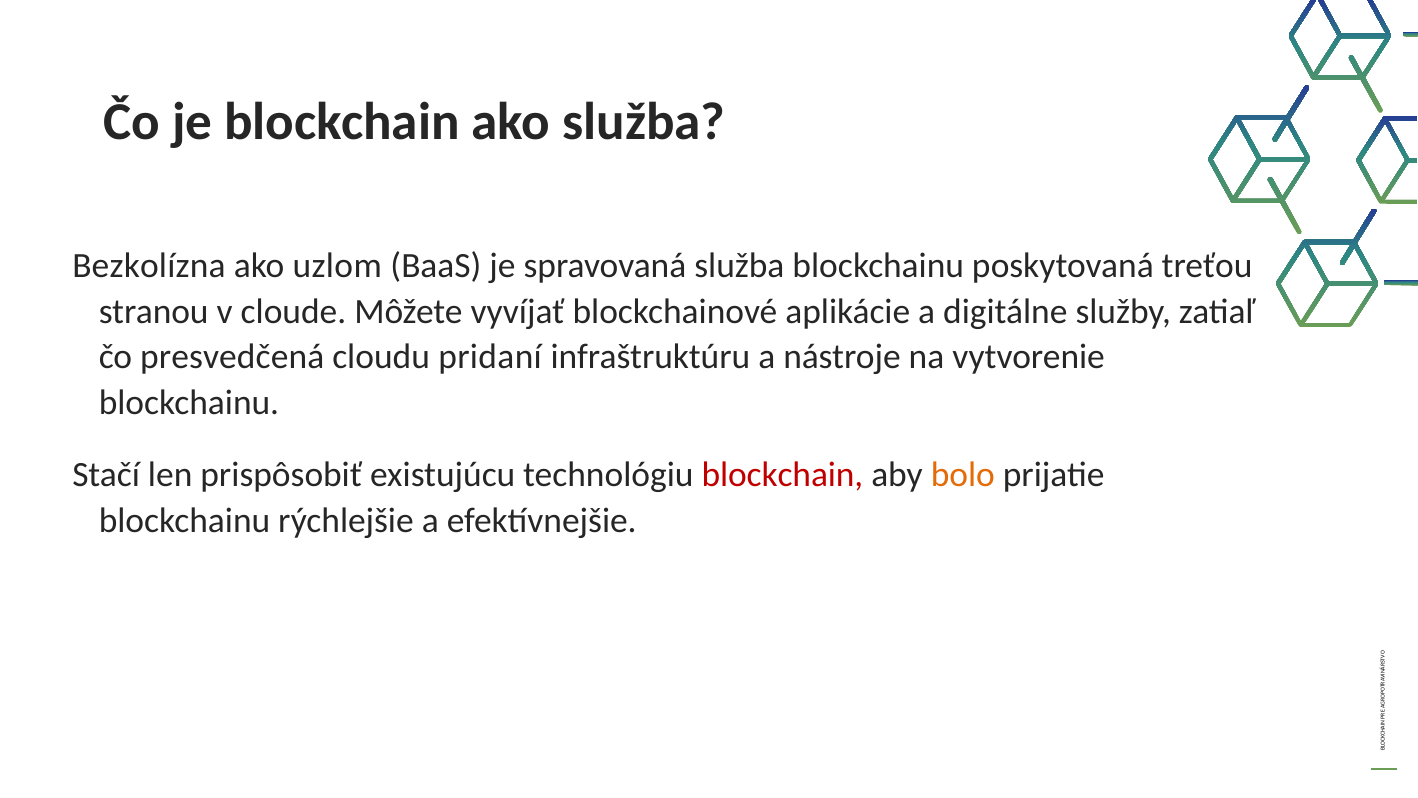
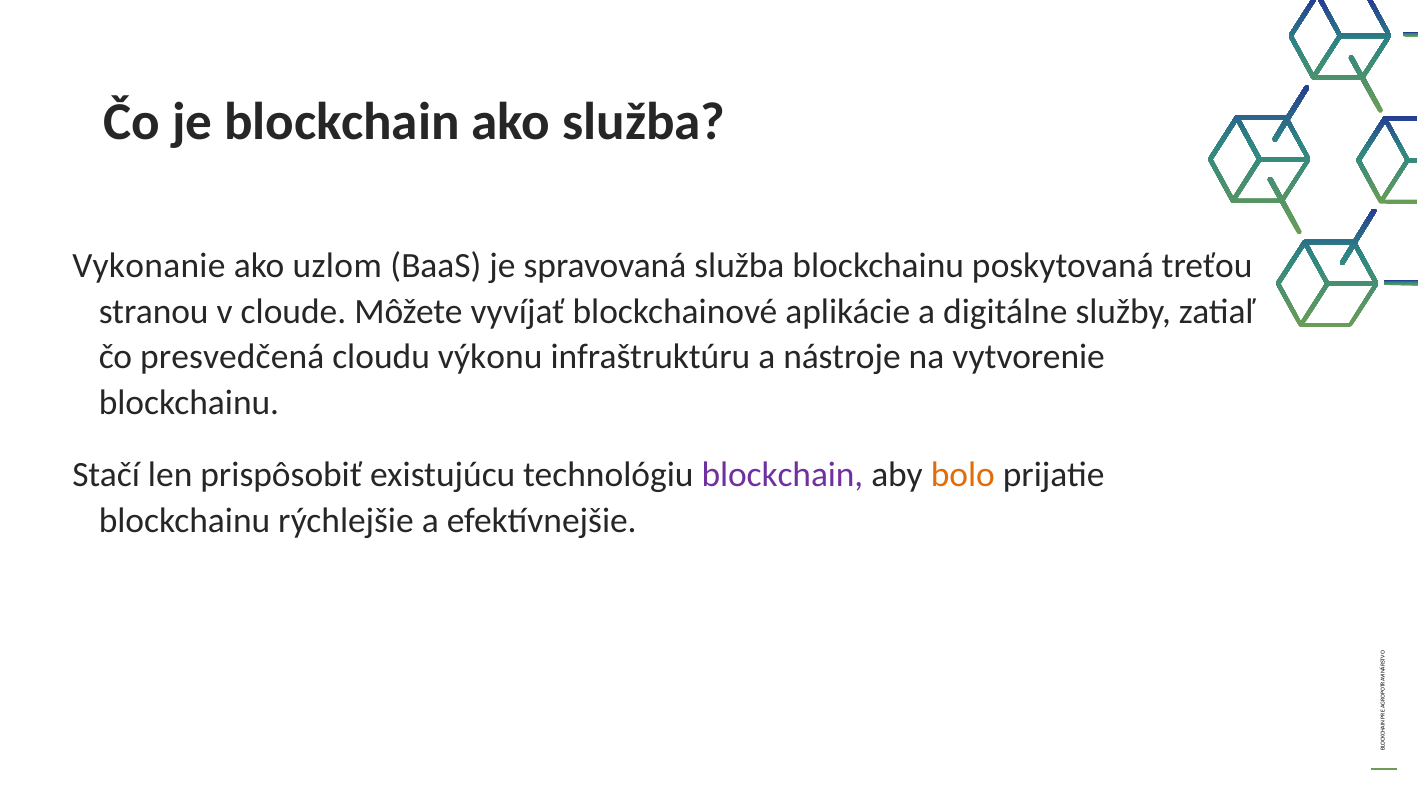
Bezkolízna: Bezkolízna -> Vykonanie (149, 266)
pridaní: pridaní -> výkonu (490, 357)
blockchain colour: red -> purple (782, 475)
